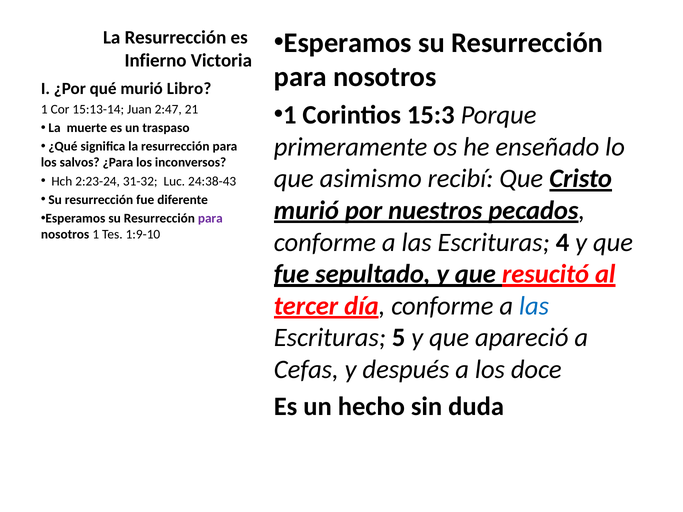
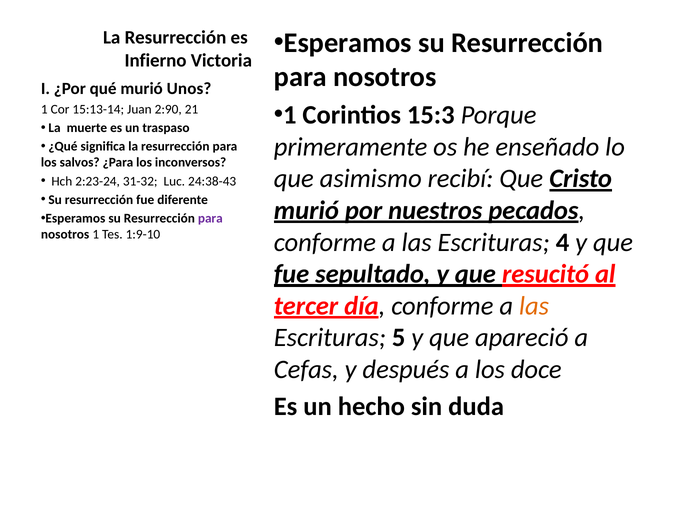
Libro: Libro -> Unos (189, 89)
2:47: 2:47 -> 2:90 (168, 109)
las colour: blue -> orange (534, 306)
